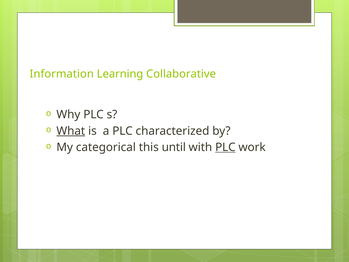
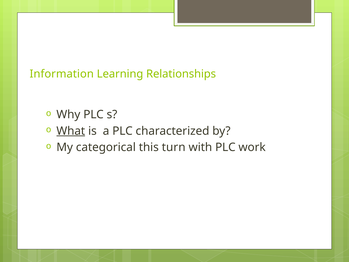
Collaborative: Collaborative -> Relationships (181, 74)
until: until -> turn (174, 147)
PLC underline: present -> none (225, 147)
